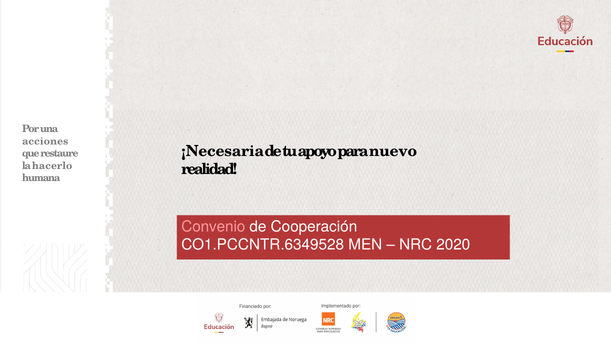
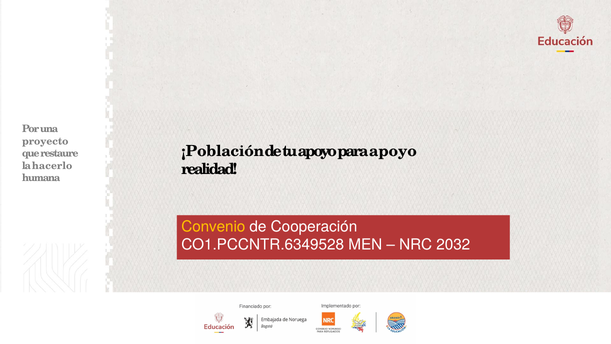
acciones: acciones -> proyecto (45, 141)
¡Necesaria: ¡Necesaria -> ¡Población (223, 151)
para nuevo: nuevo -> apoyo (393, 151)
Convenio colour: pink -> yellow (213, 226)
2020: 2020 -> 2032 (453, 245)
